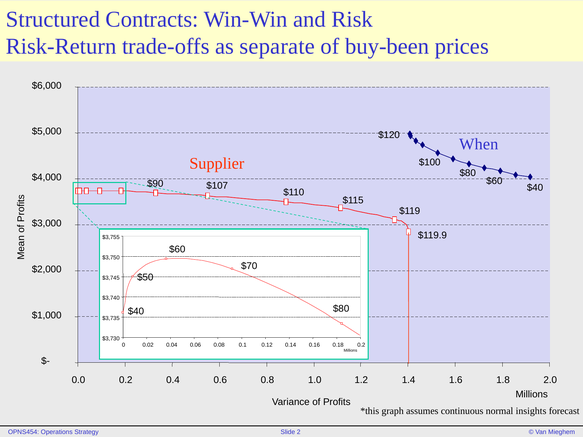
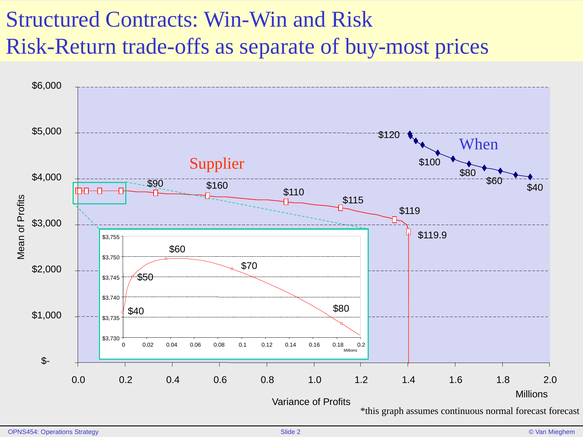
buy-been: buy-been -> buy-most (387, 46)
$107: $107 -> $160 (217, 186)
normal insights: insights -> forecast (531, 411)
